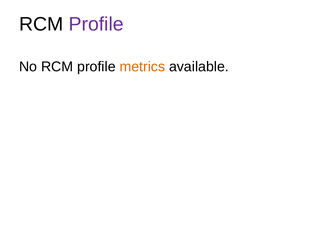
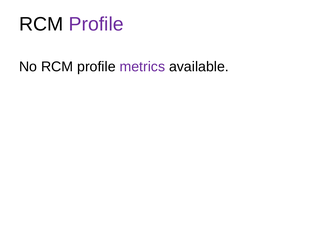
metrics colour: orange -> purple (142, 67)
